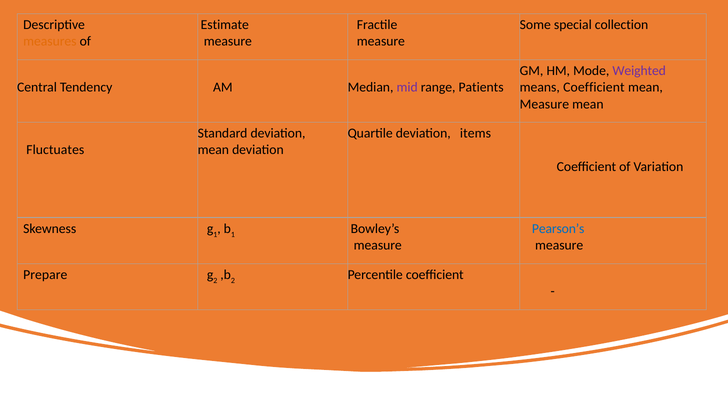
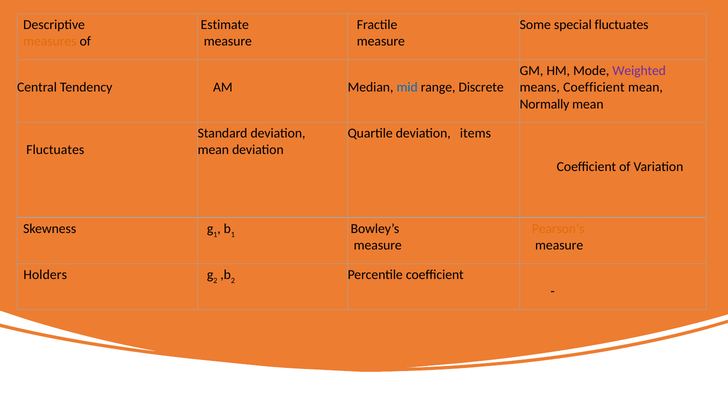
special collection: collection -> fluctuates (622, 25)
mid colour: purple -> blue (407, 87)
Patients: Patients -> Discrete (481, 87)
Measure: Measure -> Normally (544, 104)
Pearson’s colour: blue -> orange (558, 228)
Prepare: Prepare -> Holders (45, 274)
